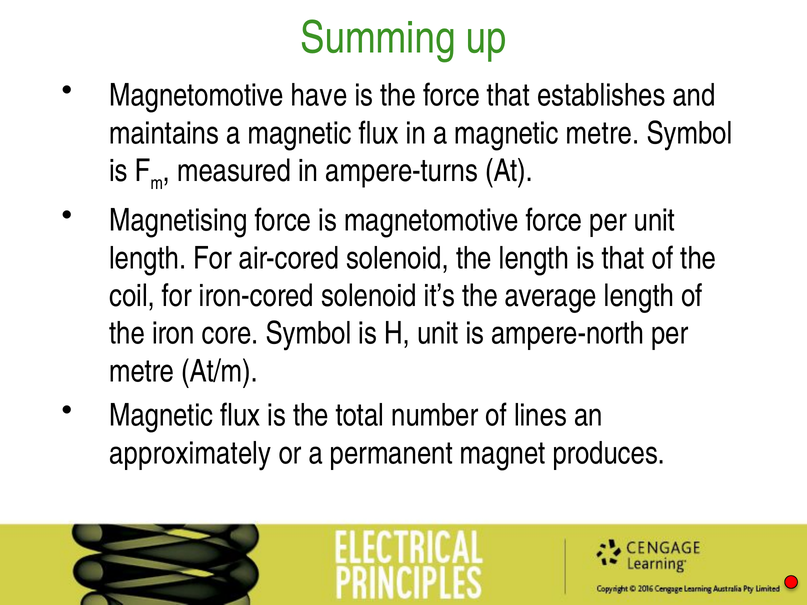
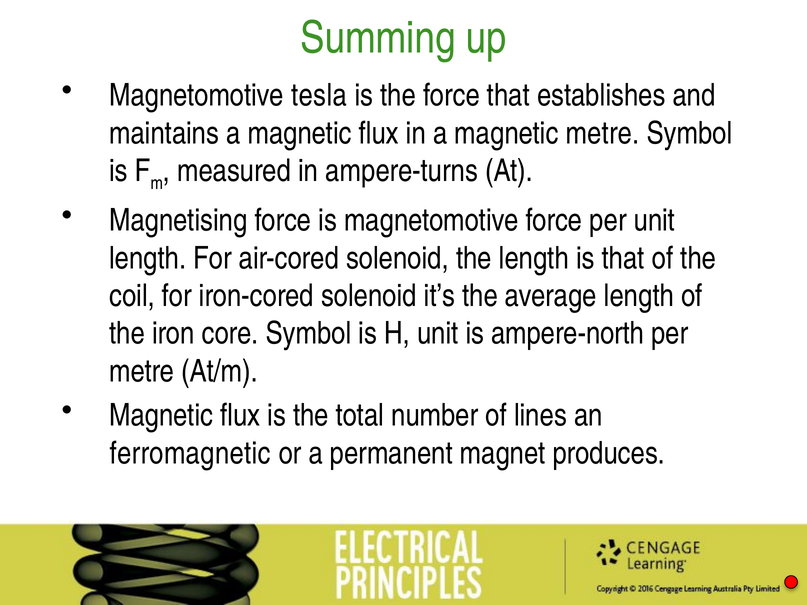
have: have -> tesla (319, 96)
approximately: approximately -> ferromagnetic (190, 453)
